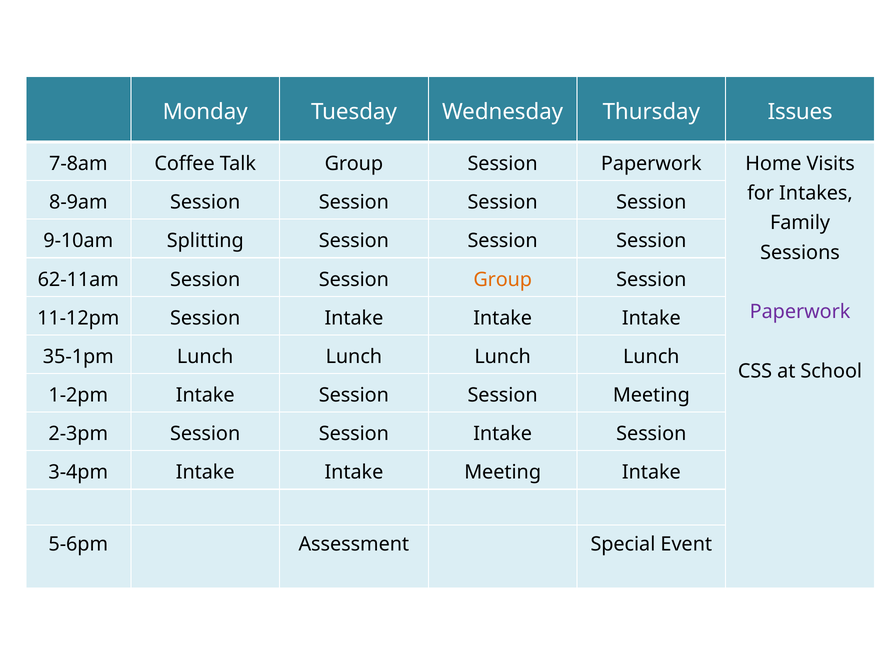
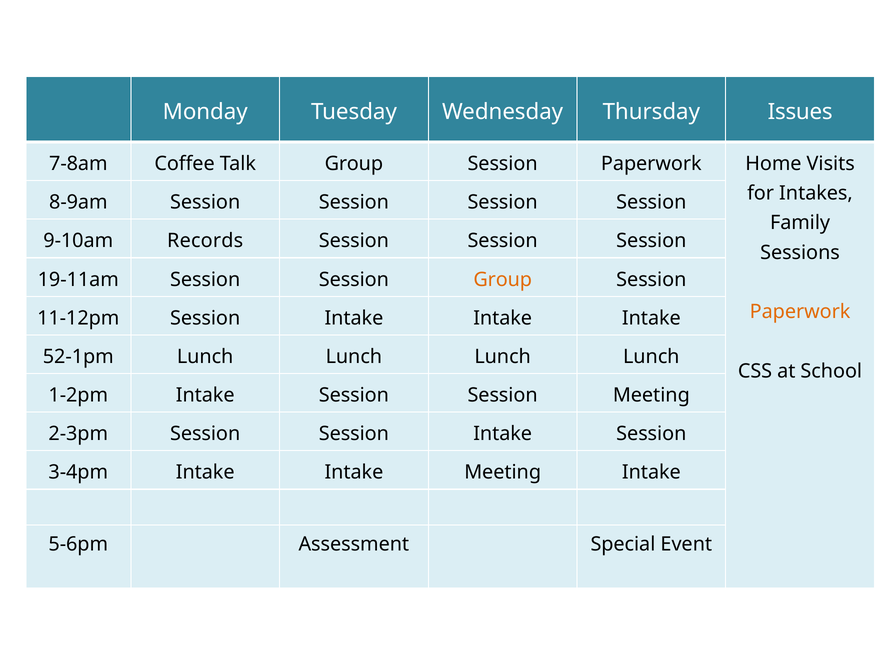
Splitting: Splitting -> Records (205, 241)
62-11am: 62-11am -> 19-11am (78, 279)
Paperwork colour: purple -> orange (800, 312)
35-1pm: 35-1pm -> 52-1pm (78, 356)
